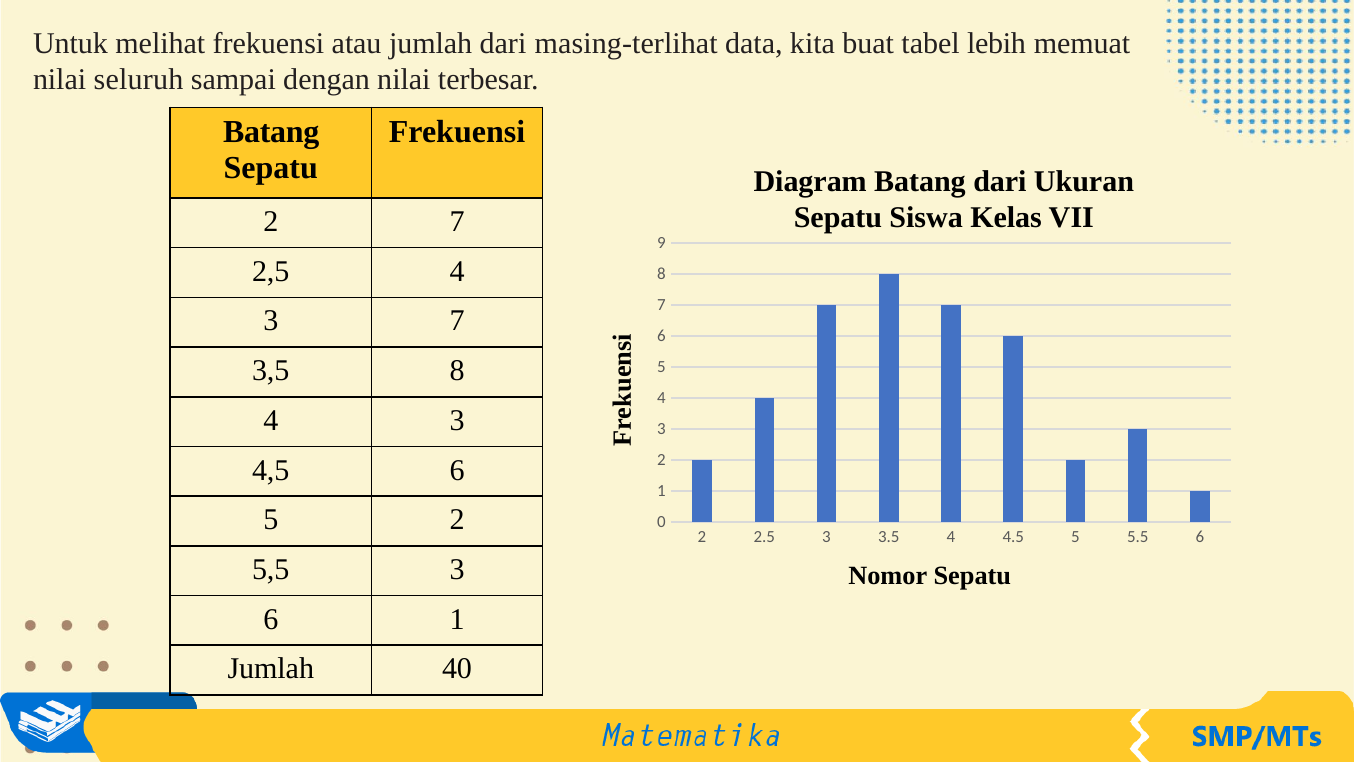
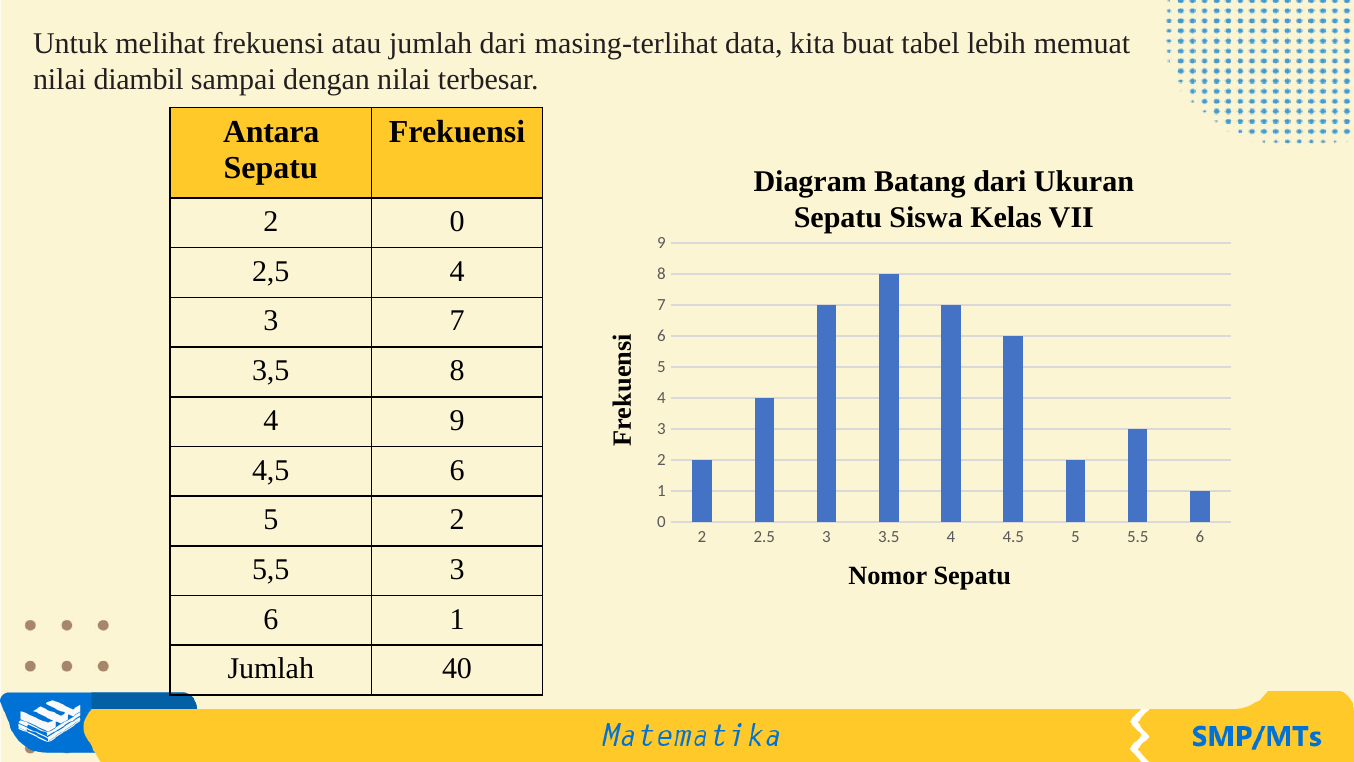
seluruh: seluruh -> diambil (139, 80)
Batang: Batang -> Antara (271, 132)
2 7: 7 -> 0 (457, 222)
3: 3 -> 9 (457, 420)
